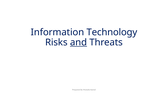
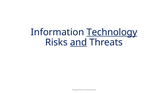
Technology underline: none -> present (112, 32)
